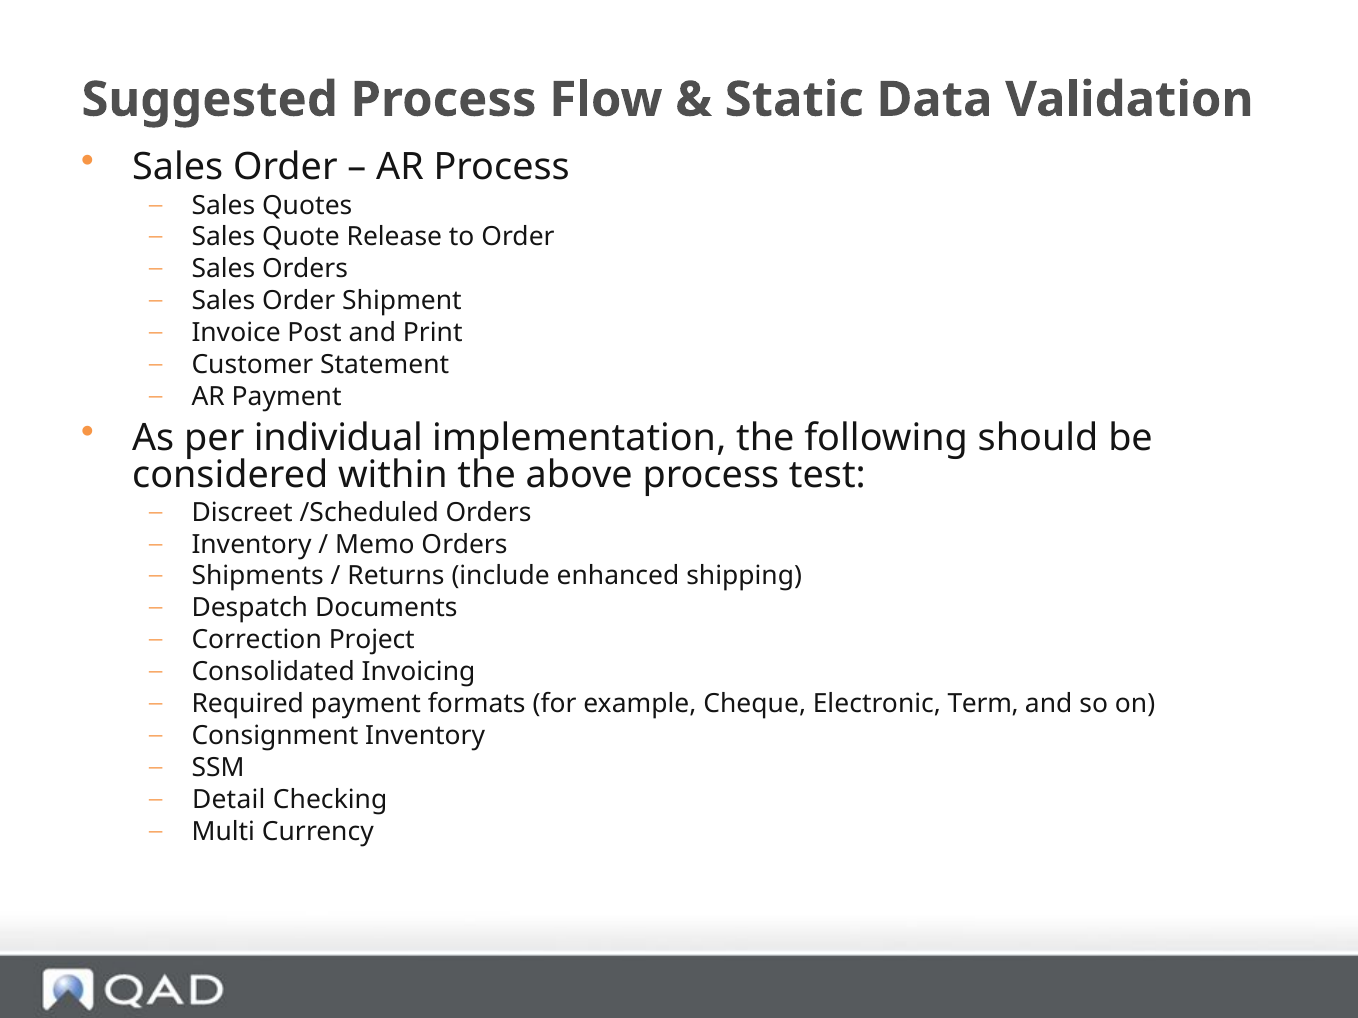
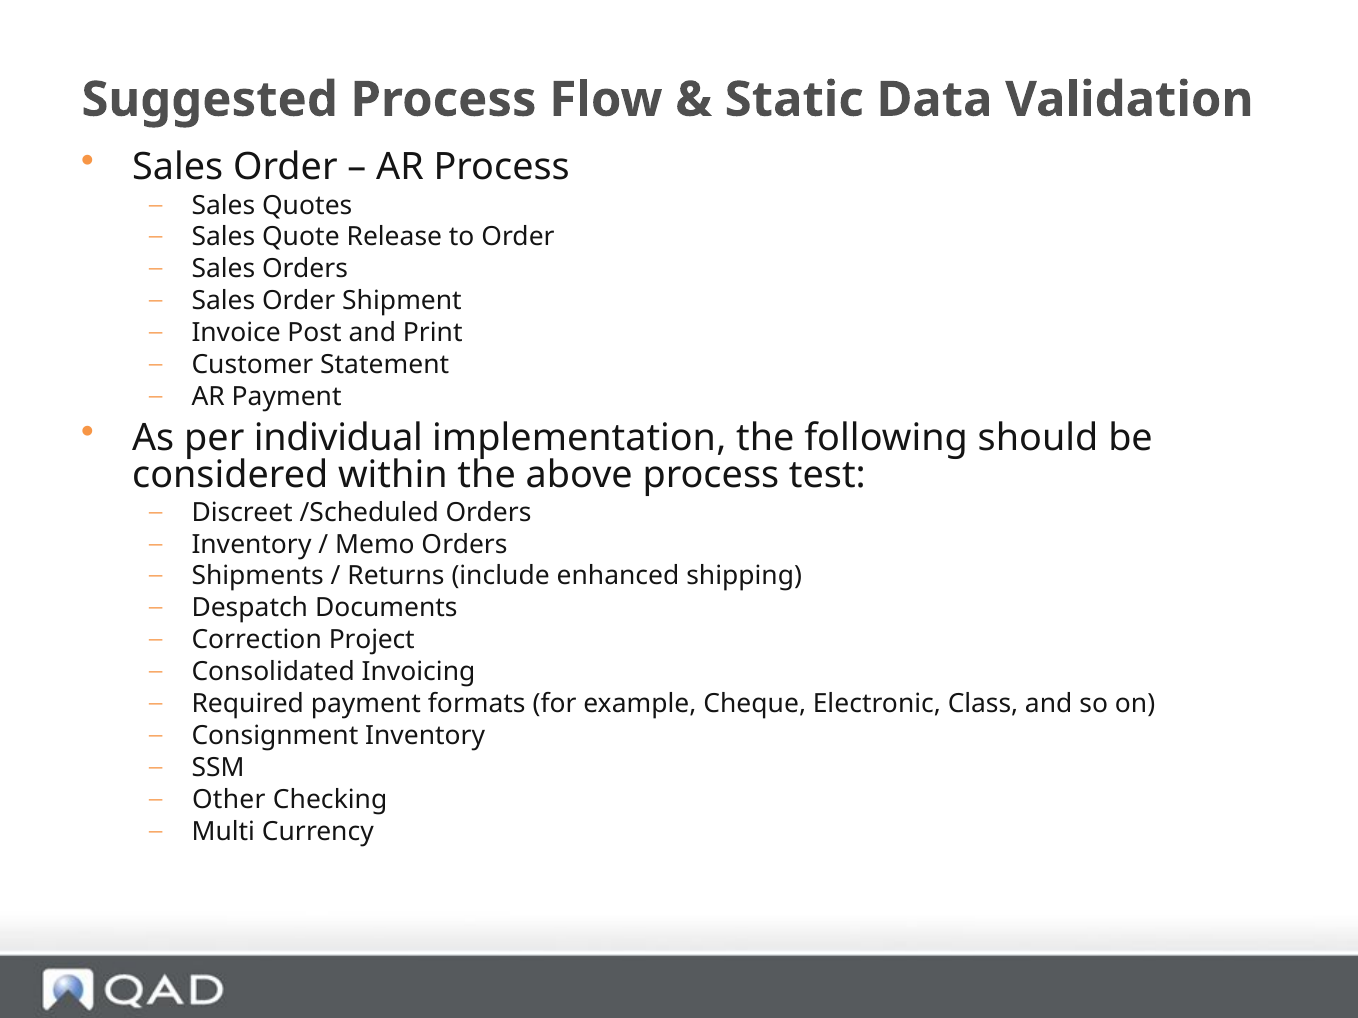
Term: Term -> Class (983, 704)
Detail: Detail -> Other (229, 800)
